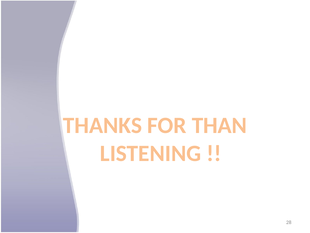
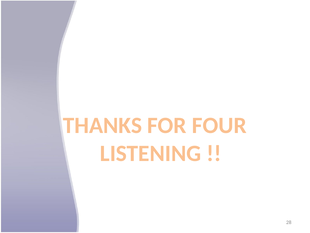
THAN: THAN -> FOUR (219, 125)
